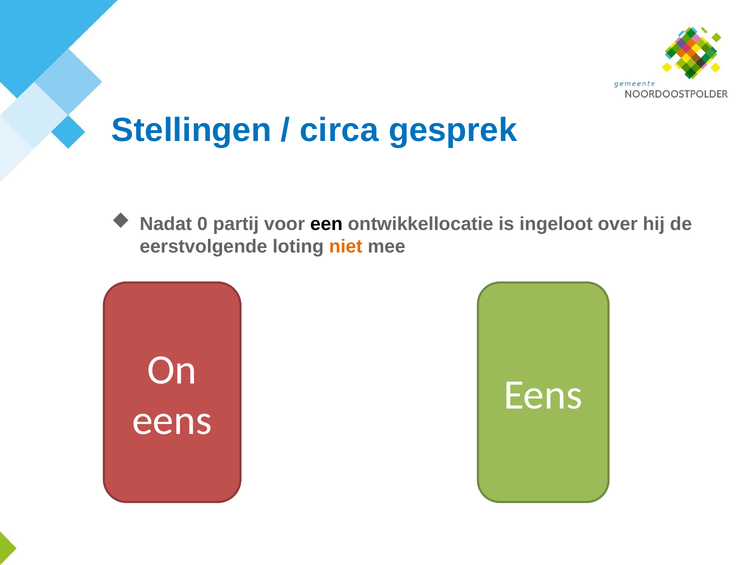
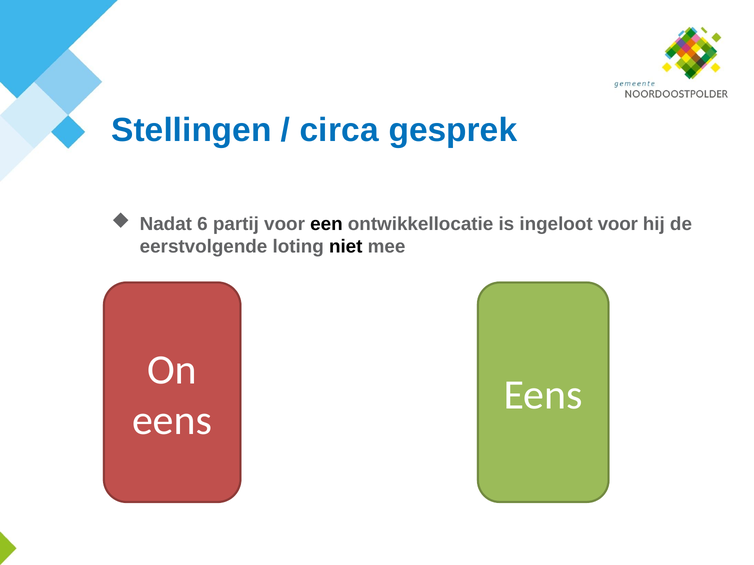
0: 0 -> 6 (202, 224)
ingeloot over: over -> voor (618, 224)
niet colour: orange -> black (346, 247)
